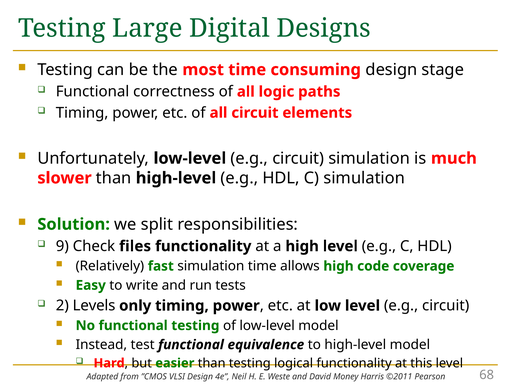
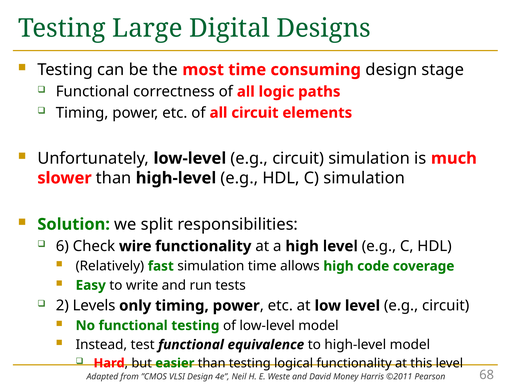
9: 9 -> 6 (62, 246)
files: files -> wire (135, 246)
